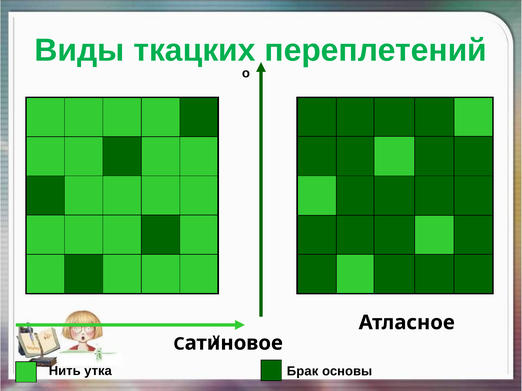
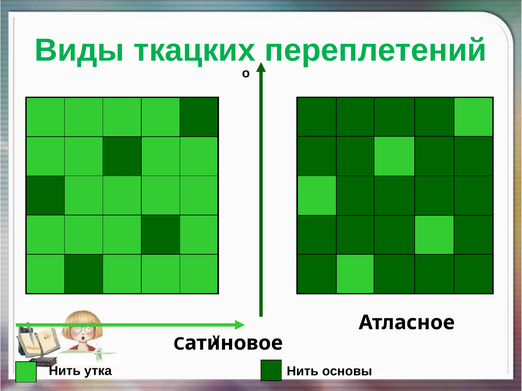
утка Брак: Брак -> Нить (303, 372)
